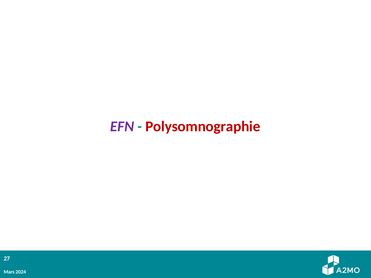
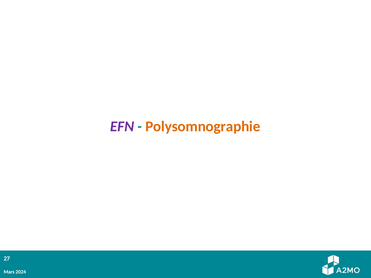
Polysomnographie colour: red -> orange (203, 127)
